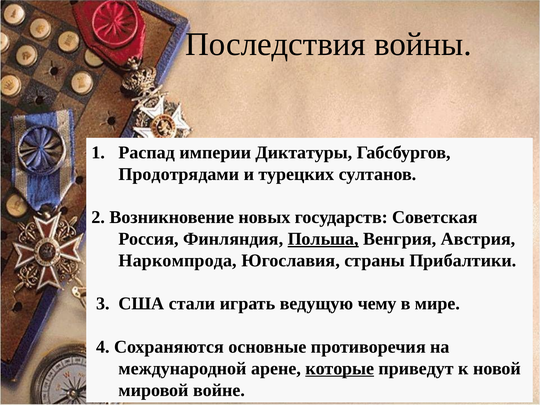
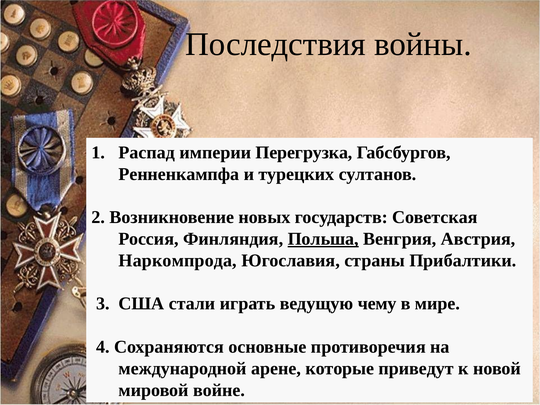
Диктатуры: Диктатуры -> Перегрузка (304, 153)
Продотрядами: Продотрядами -> Ренненкампфа (179, 174)
которые underline: present -> none (340, 369)
